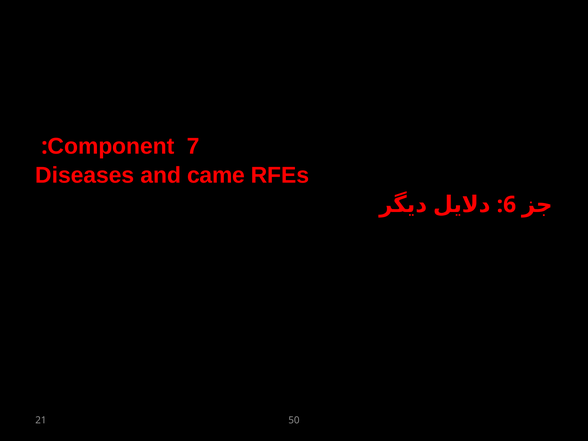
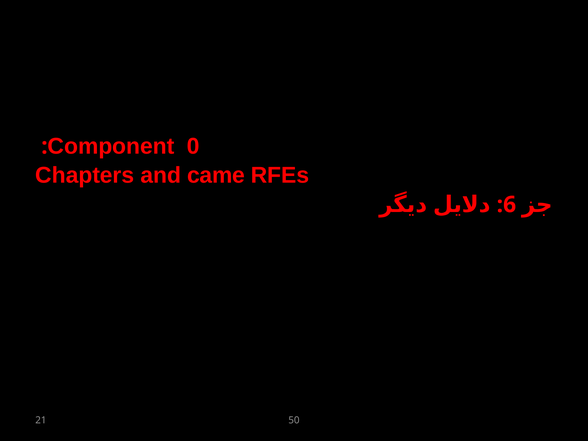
7: 7 -> 0 (193, 146)
Diseases: Diseases -> Chapters (85, 175)
